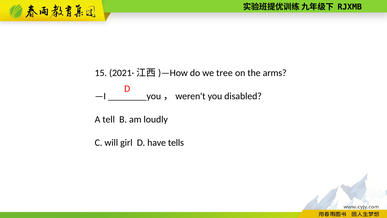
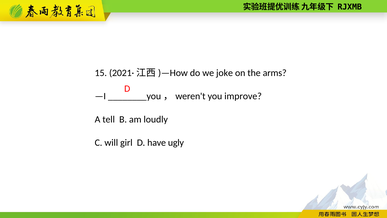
tree: tree -> joke (225, 73)
disabled: disabled -> improve (243, 96)
tells: tells -> ugly (176, 142)
